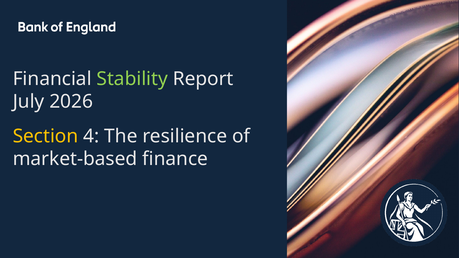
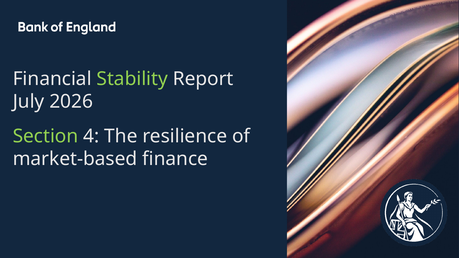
Section colour: yellow -> light green (46, 136)
